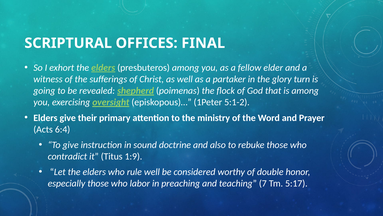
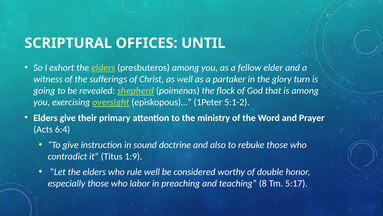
FINAL: FINAL -> UNTIL (203, 43)
7: 7 -> 8 (263, 183)
